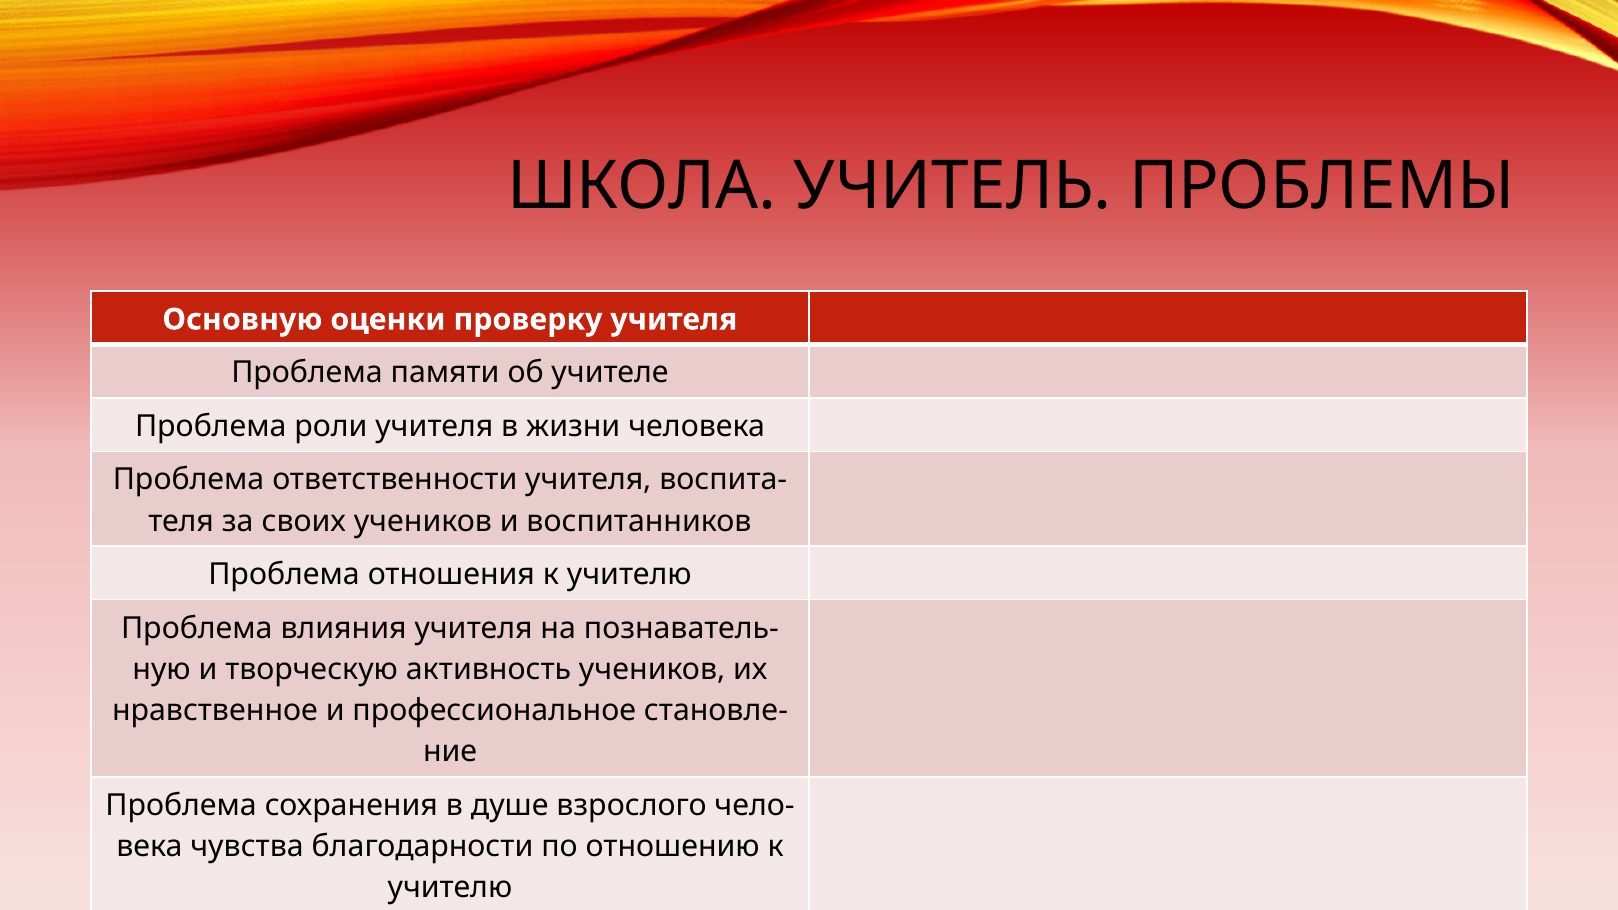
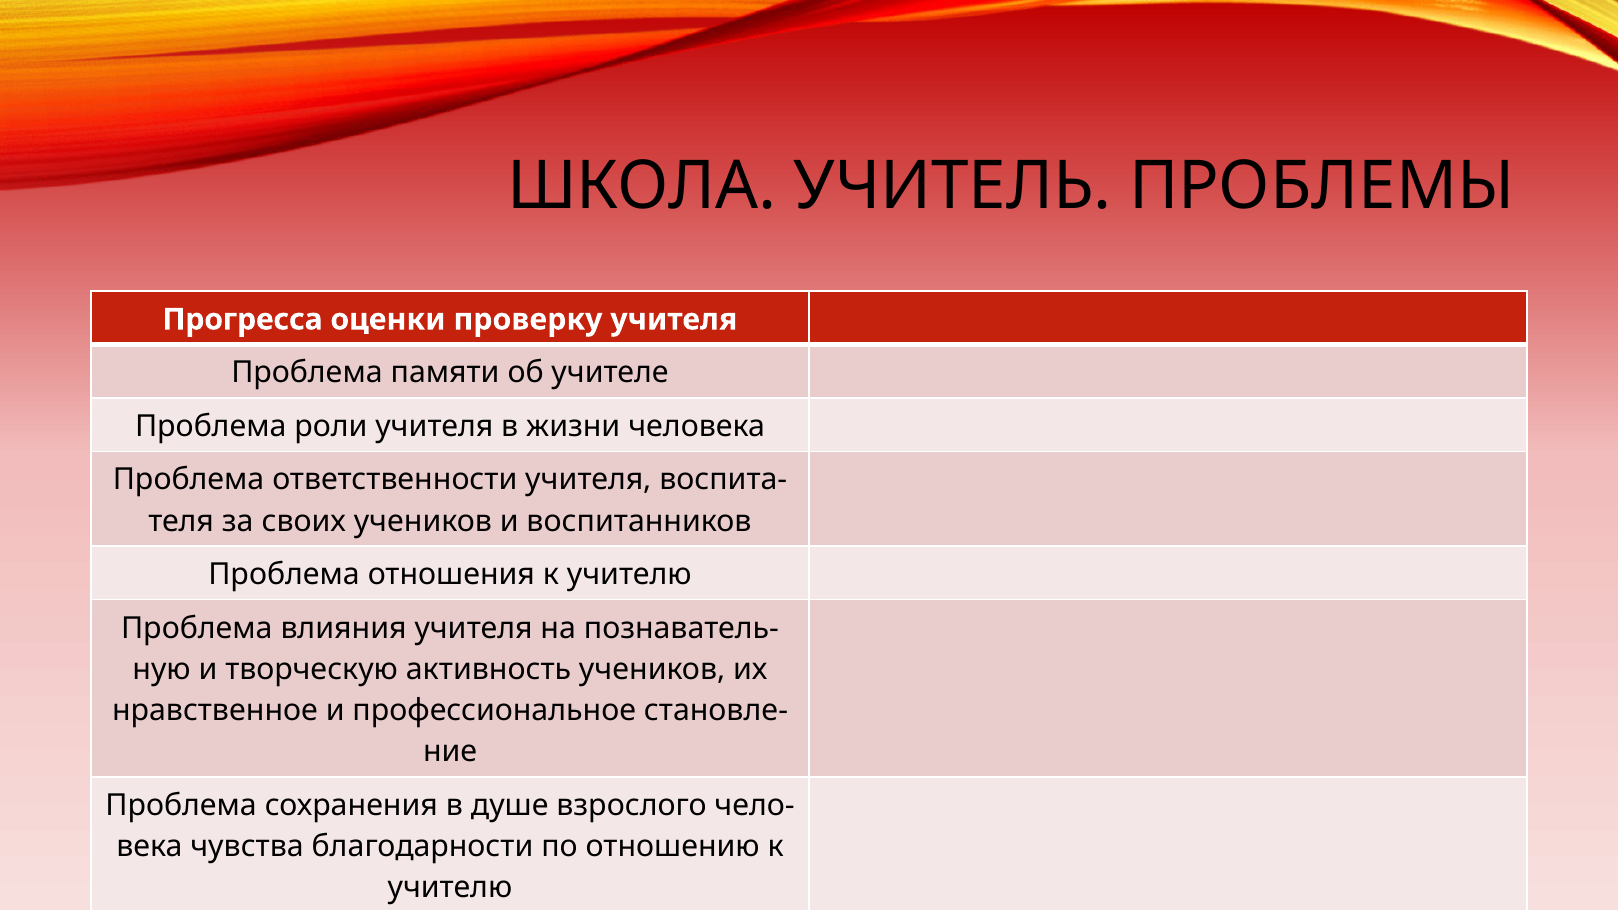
Основную: Основную -> Прогресса (243, 320)
